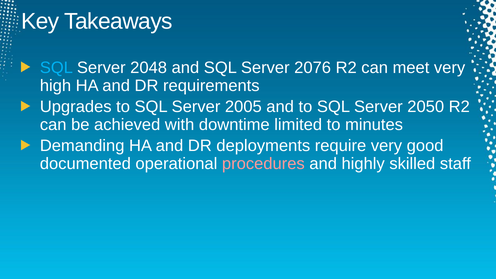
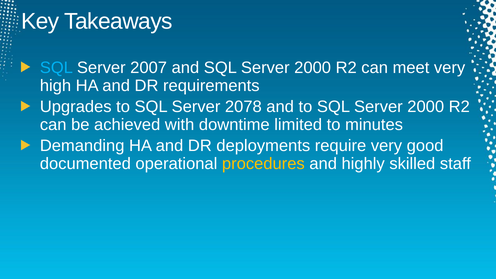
2048: 2048 -> 2007 (149, 68)
and SQL Server 2076: 2076 -> 2000 (313, 68)
2005: 2005 -> 2078 (243, 107)
to SQL Server 2050: 2050 -> 2000 (426, 107)
procedures colour: pink -> yellow (263, 164)
